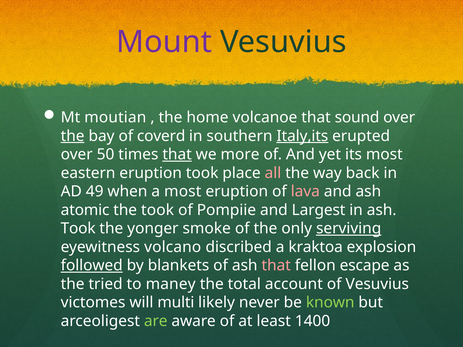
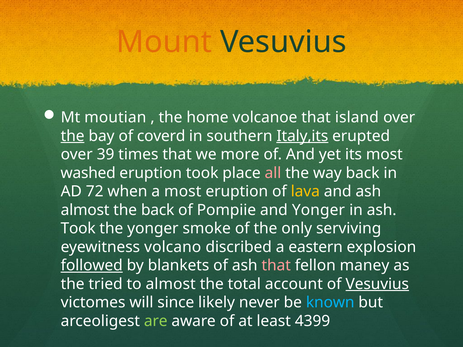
Mount colour: purple -> orange (164, 42)
sound: sound -> island (357, 118)
50: 50 -> 39 (106, 155)
that underline: present -> none (177, 155)
eastern: eastern -> washed (88, 173)
49: 49 -> 72 (95, 192)
lava colour: pink -> yellow (305, 192)
atomic: atomic -> almost (85, 210)
the took: took -> back (158, 210)
and Largest: Largest -> Yonger (318, 210)
serviving underline: present -> none (349, 229)
kraktoa: kraktoa -> eastern (316, 247)
escape: escape -> maney (365, 266)
to maney: maney -> almost (171, 284)
Vesuvius underline: none -> present (377, 284)
multi: multi -> since (176, 303)
known colour: light green -> light blue (330, 303)
1400: 1400 -> 4399 (313, 321)
